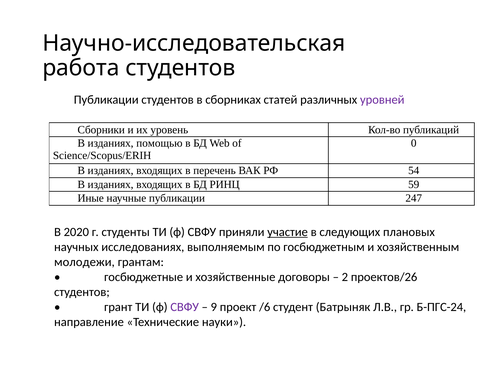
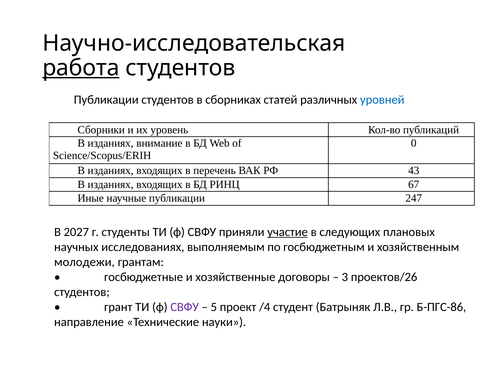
работа underline: none -> present (81, 68)
уровней colour: purple -> blue (382, 100)
помощью: помощью -> внимание (159, 143)
54: 54 -> 43 (414, 171)
59: 59 -> 67 (414, 184)
2020: 2020 -> 2027 (76, 232)
2: 2 -> 3 (345, 277)
9: 9 -> 5 (214, 307)
/6: /6 -> /4 (265, 307)
Б-ПГС-24: Б-ПГС-24 -> Б-ПГС-86 (441, 307)
